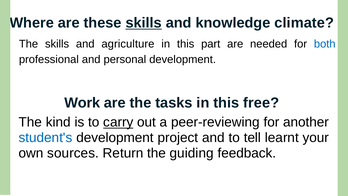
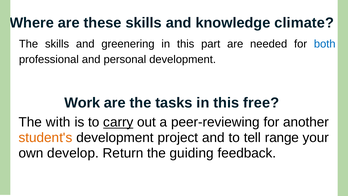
skills underline: present -> none (144, 23)
agriculture: agriculture -> greenering (128, 44)
kind: kind -> with (58, 122)
student's colour: blue -> orange (46, 138)
learnt: learnt -> range (282, 138)
sources: sources -> develop (73, 153)
